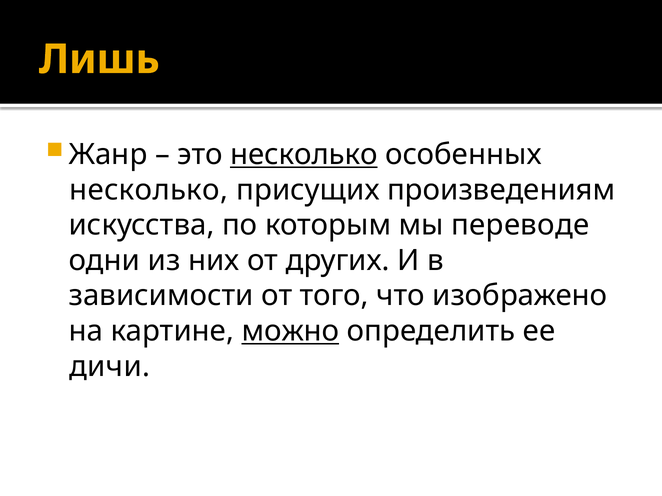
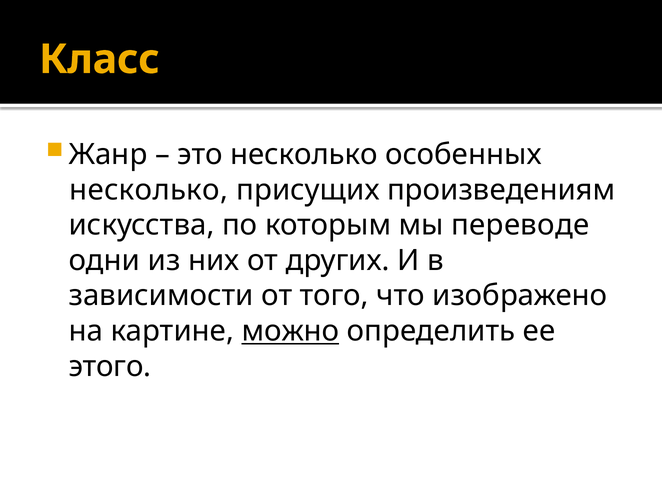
Лишь: Лишь -> Класс (99, 59)
несколько underline: present -> none (304, 155)
дичи: дичи -> этого (110, 367)
